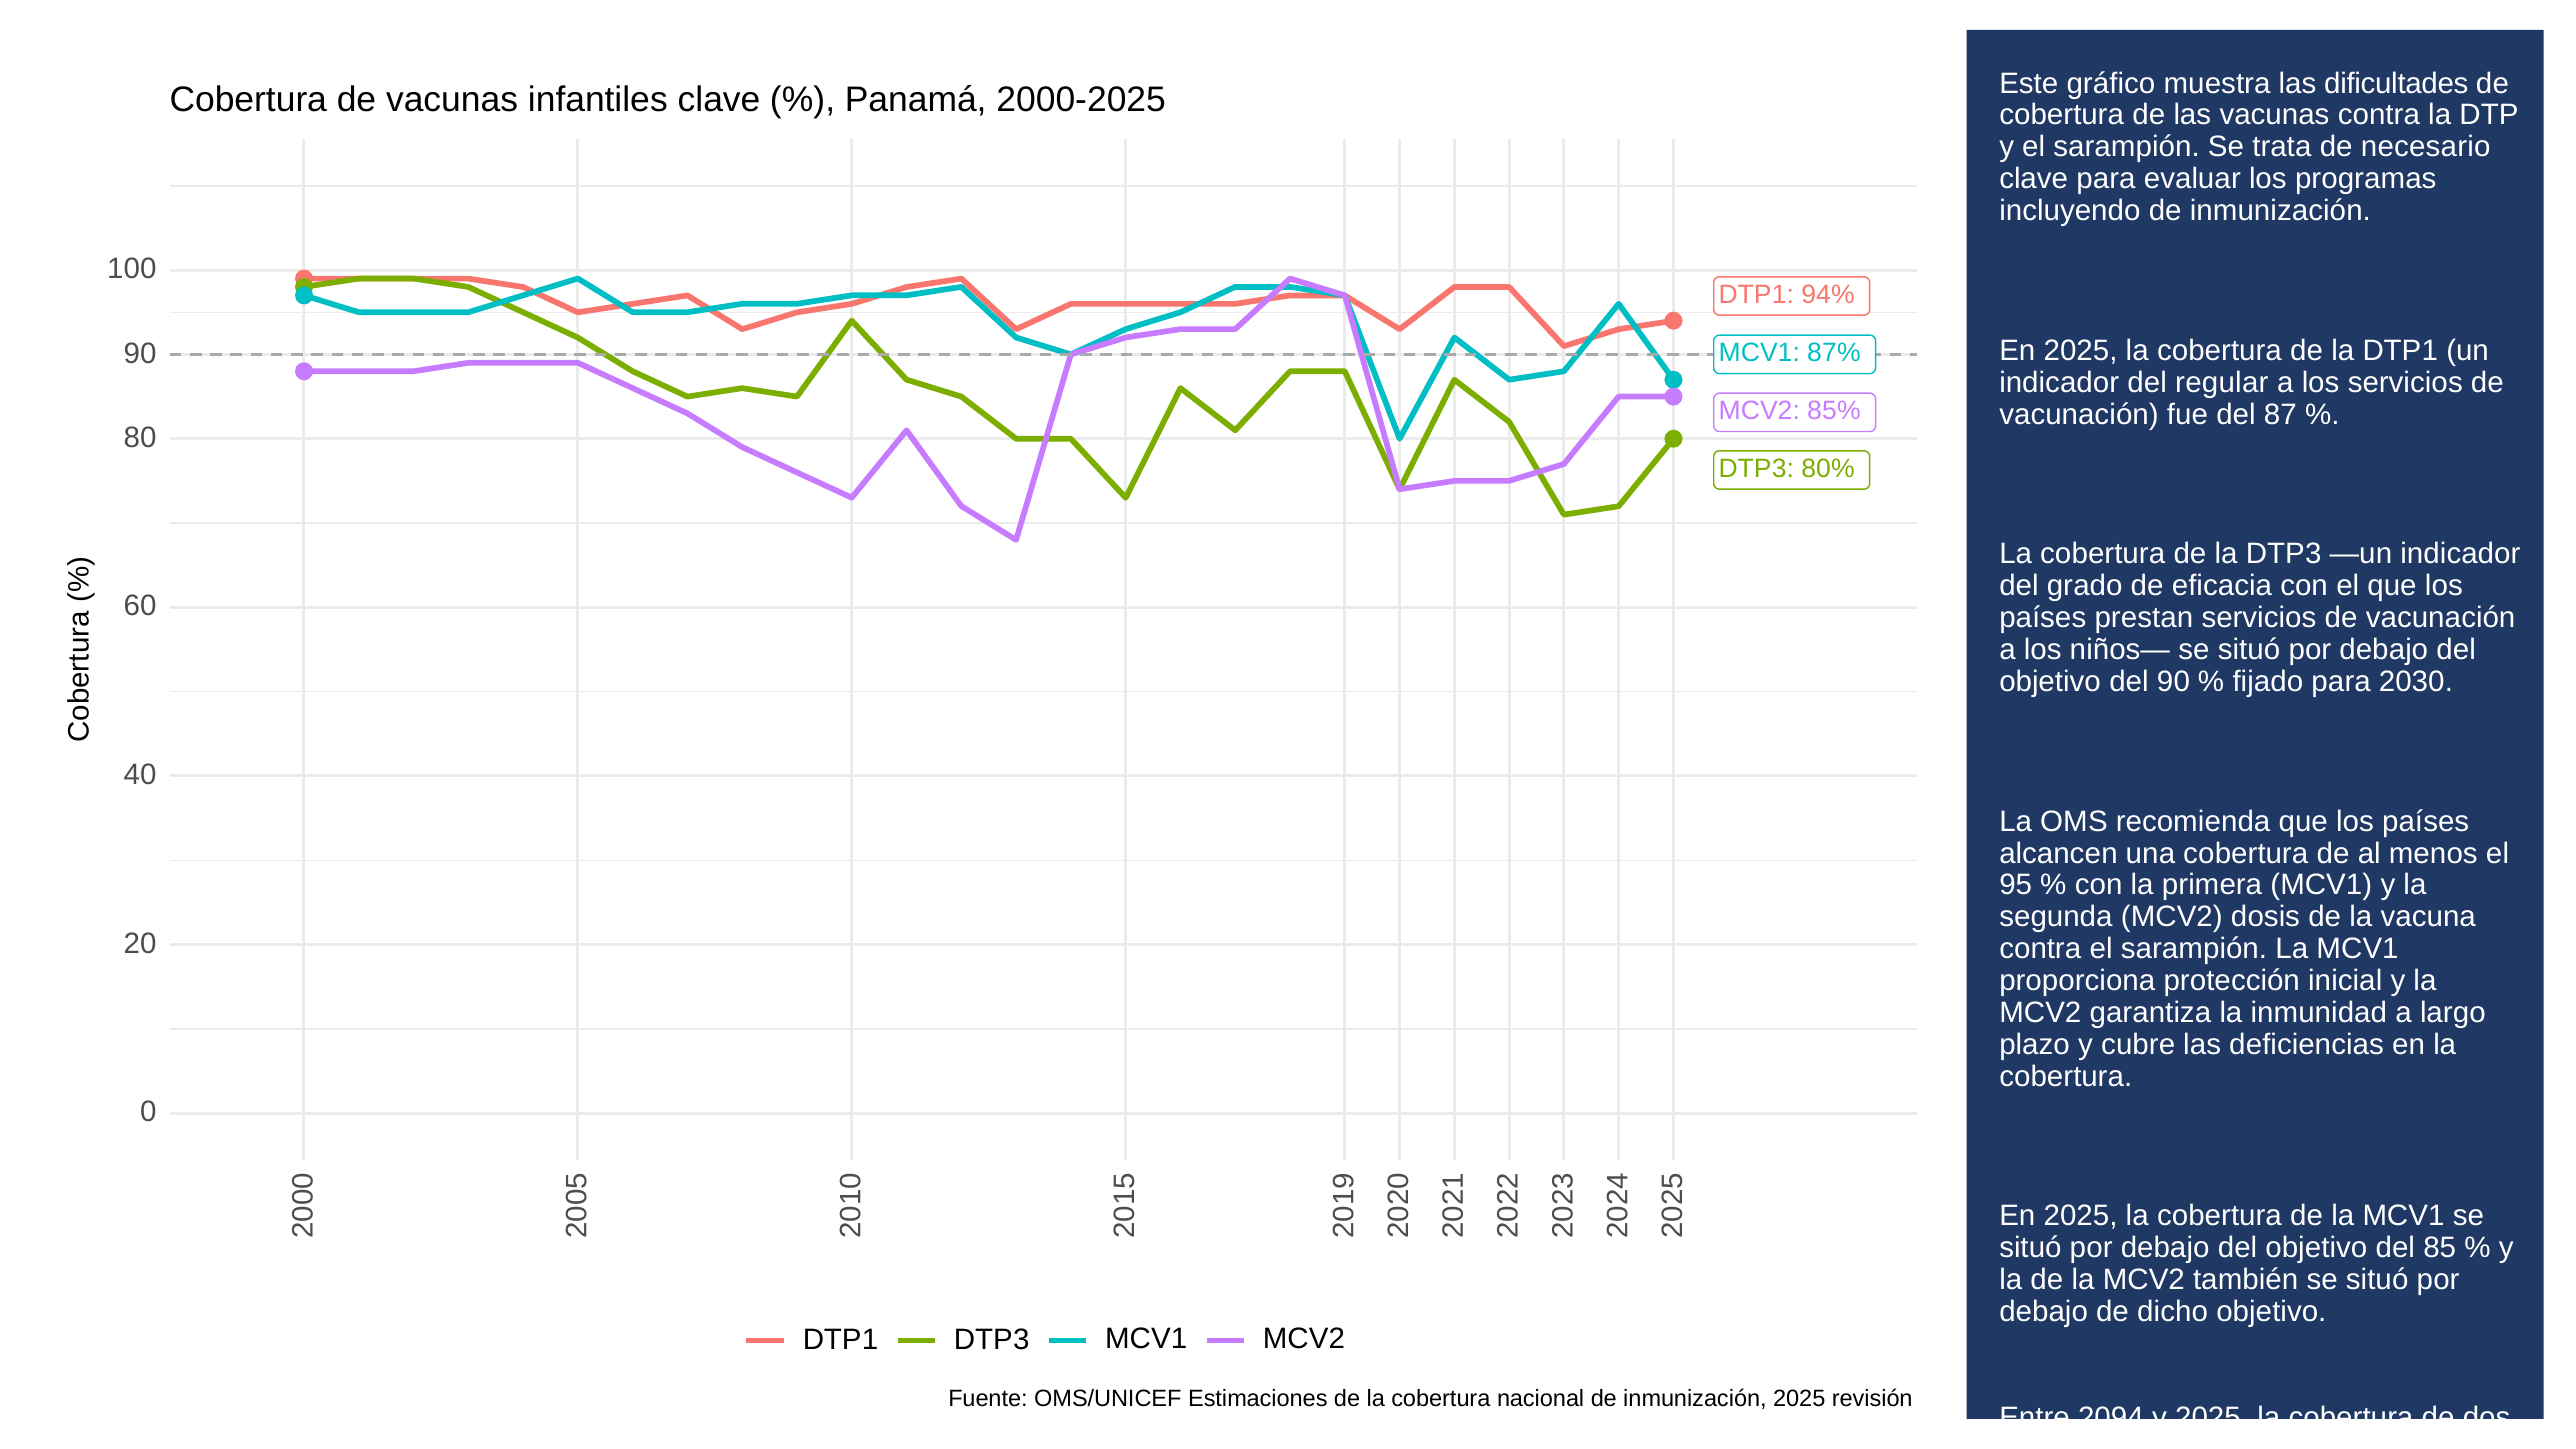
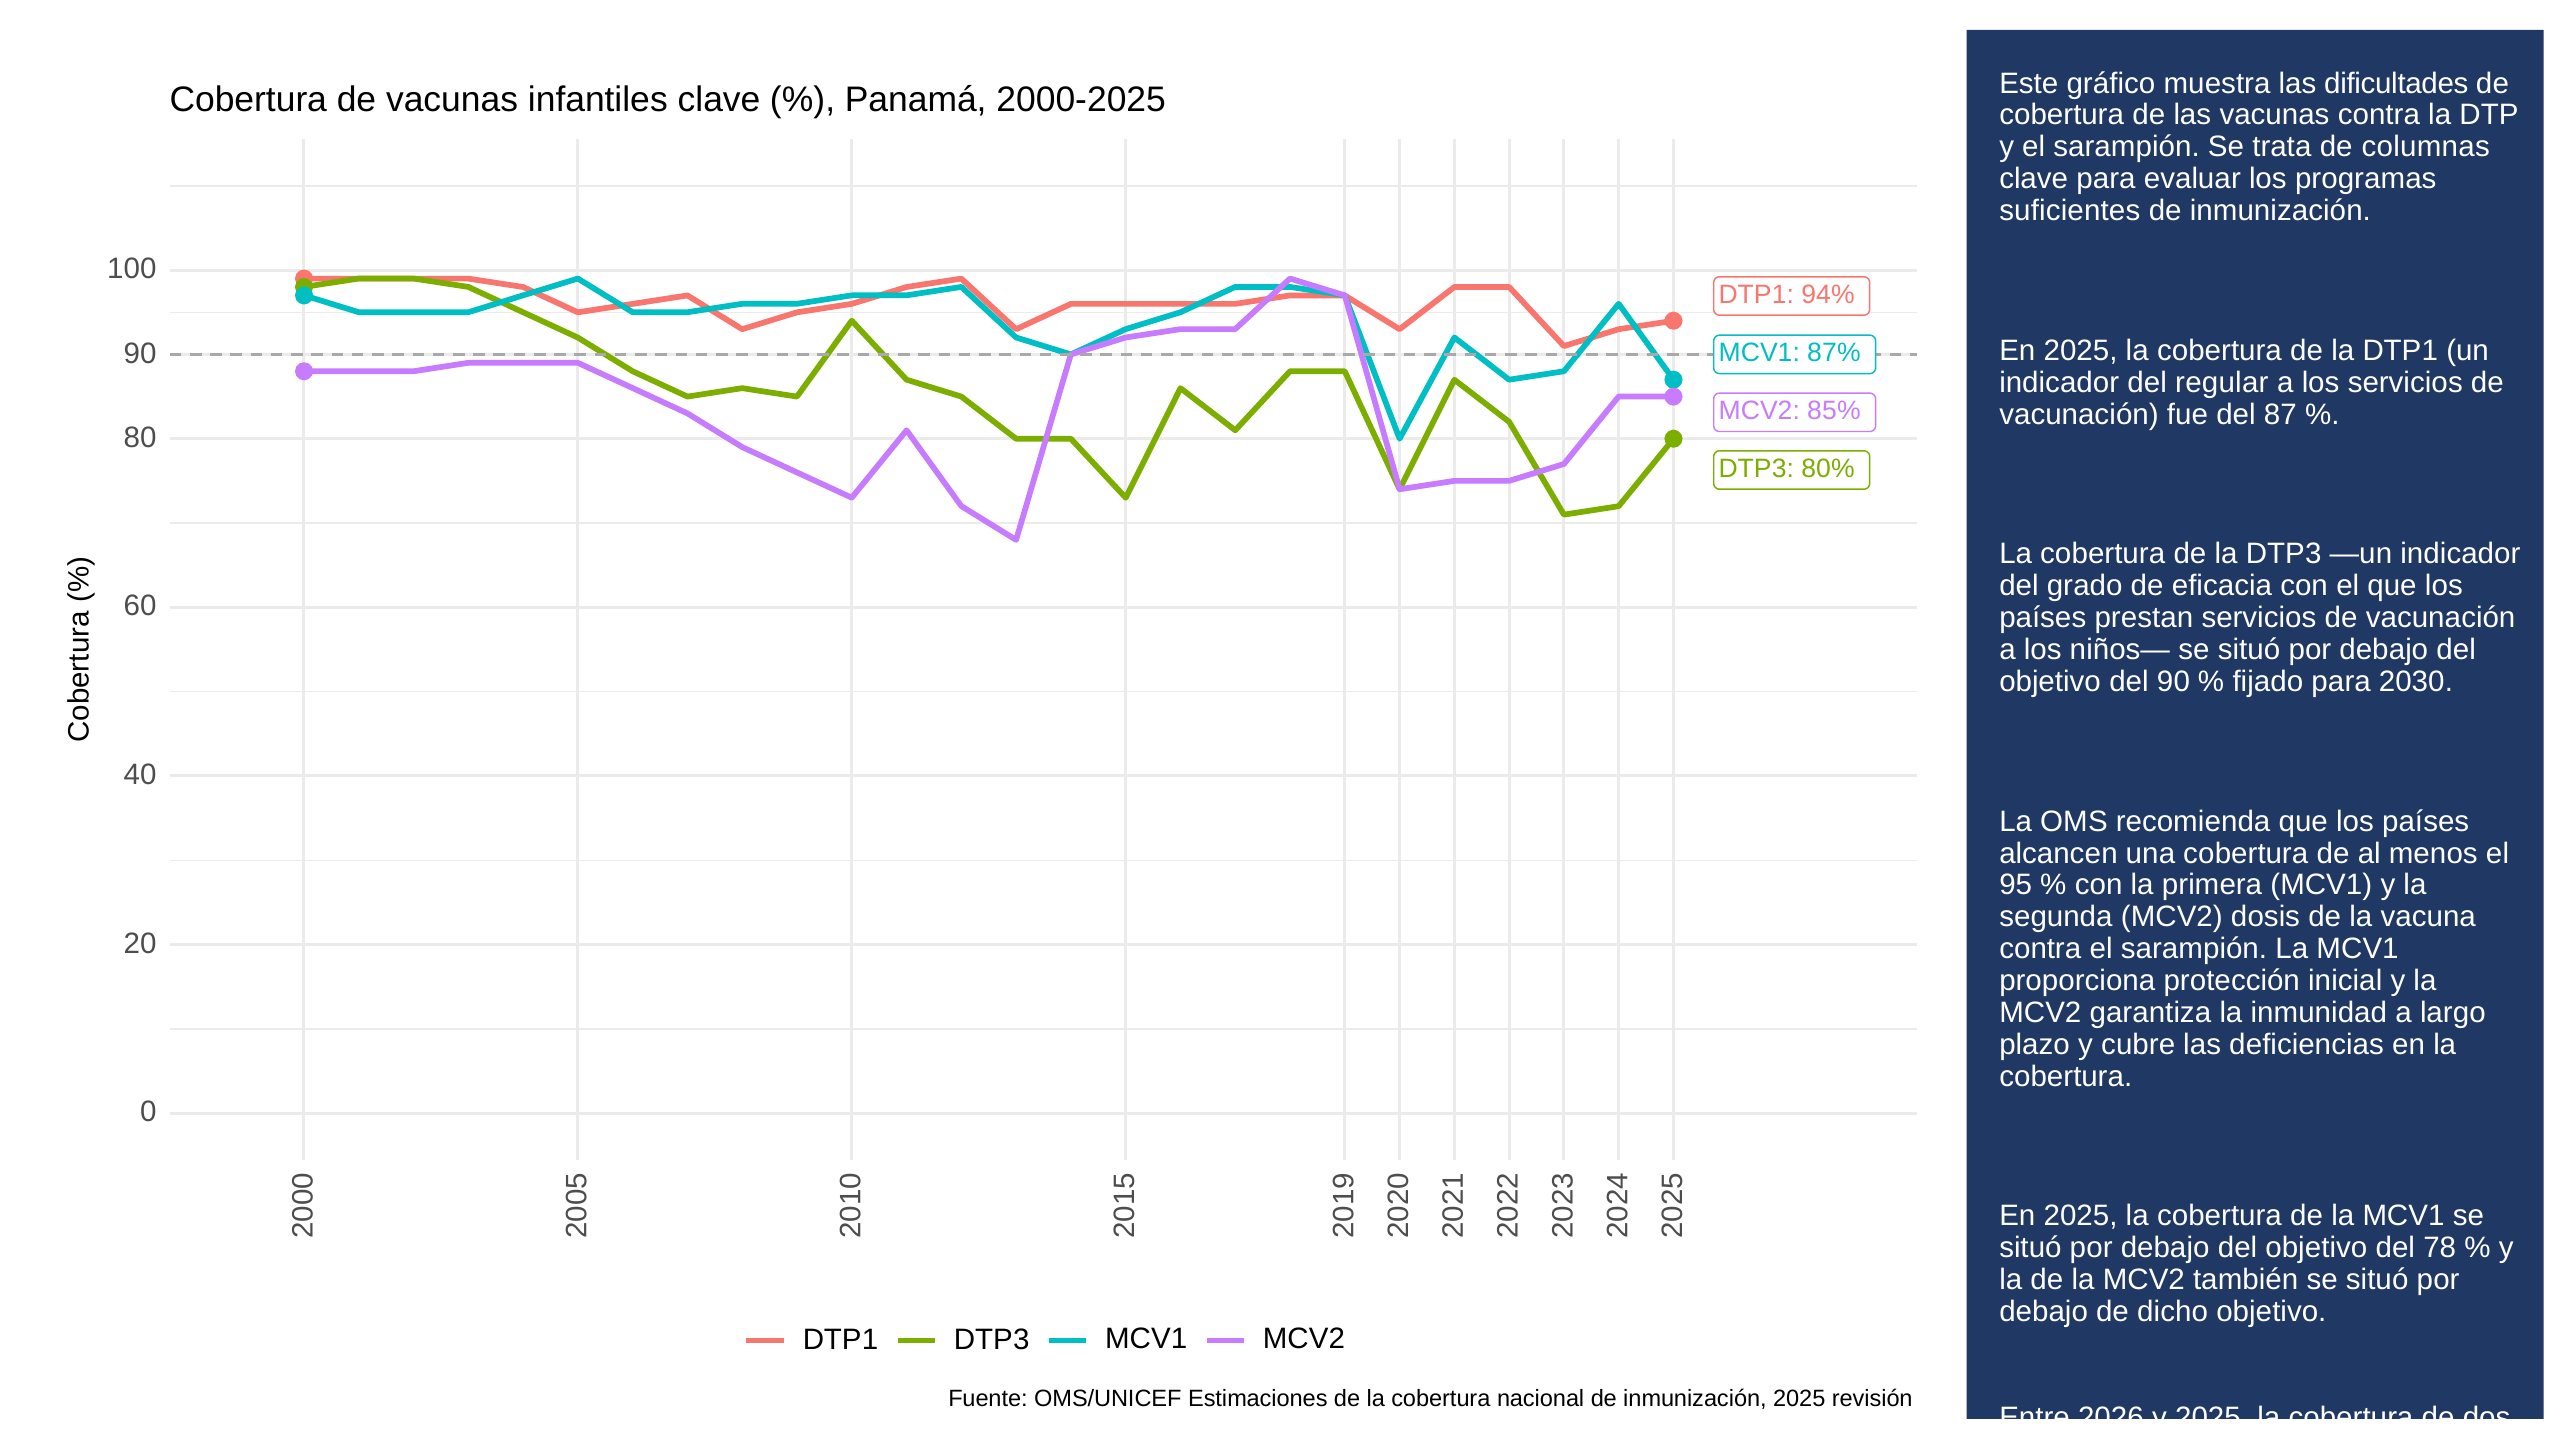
necesario: necesario -> columnas (2426, 147)
incluyendo: incluyendo -> suficientes (2070, 211)
85: 85 -> 78 (2440, 1248)
2094: 2094 -> 2026 (2111, 1417)
